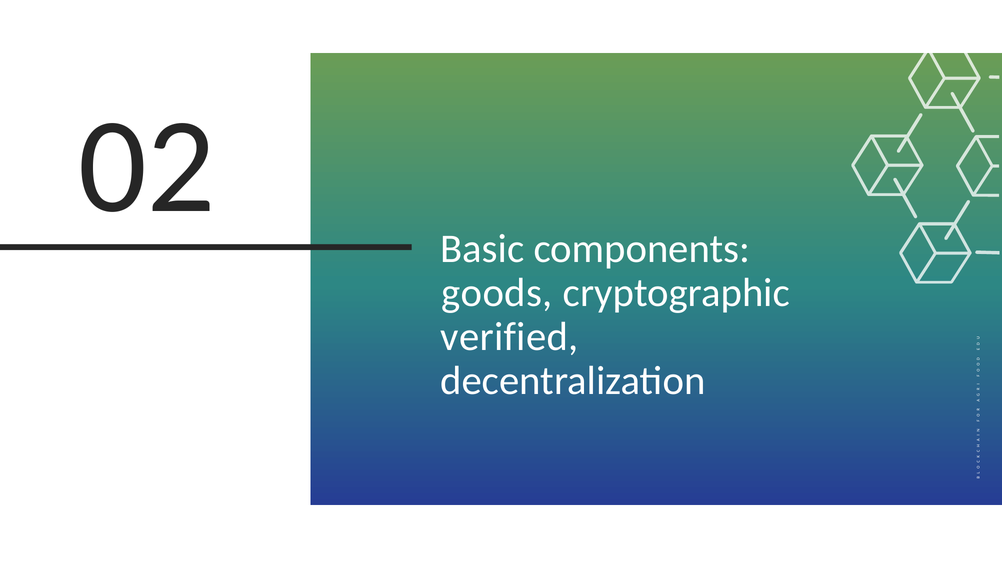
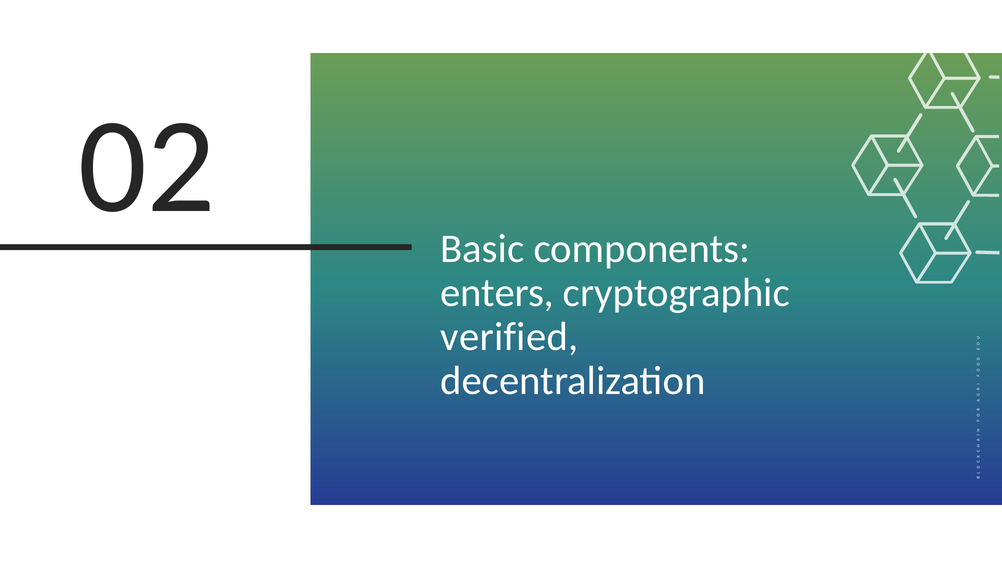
goods: goods -> enters (497, 293)
